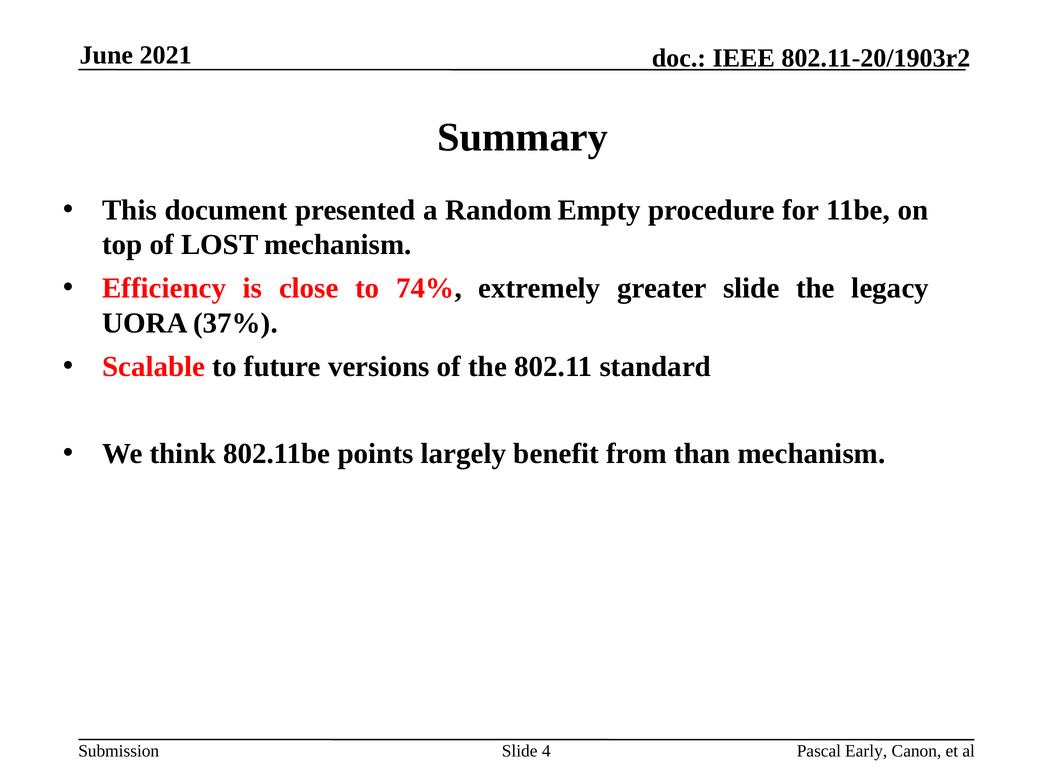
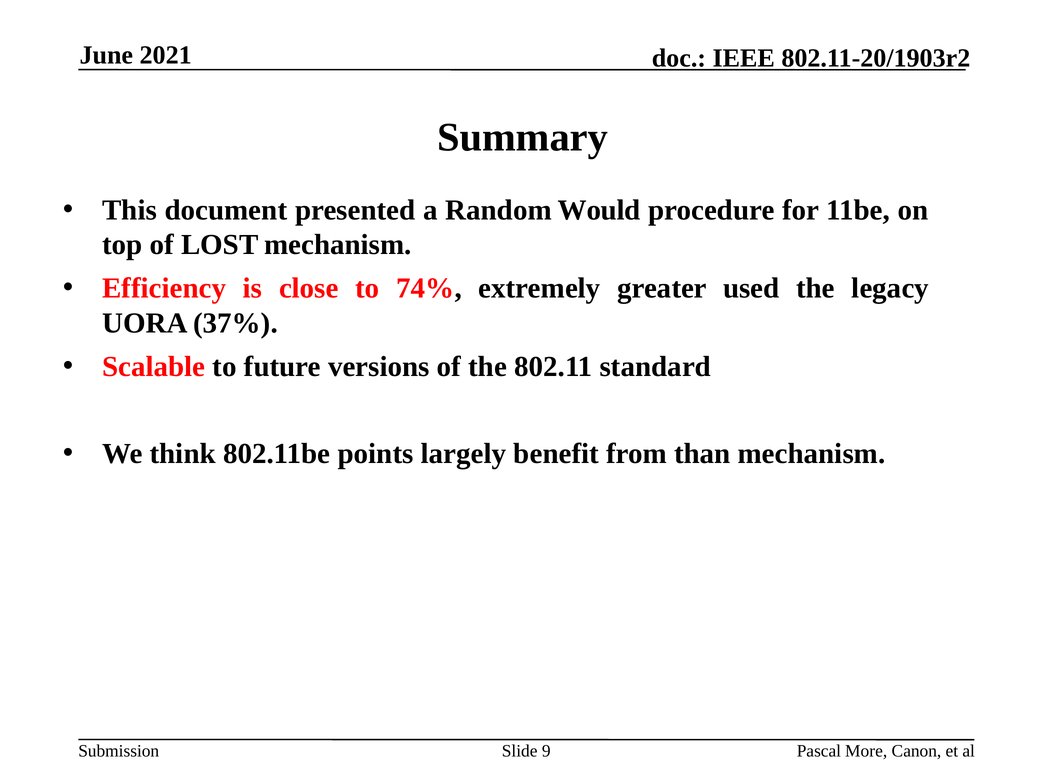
Empty: Empty -> Would (599, 210)
greater slide: slide -> used (751, 288)
4: 4 -> 9 (546, 751)
Early: Early -> More (866, 751)
